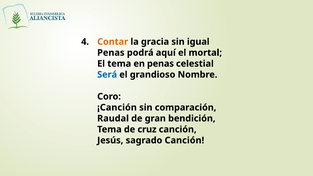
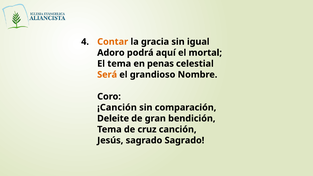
Penas: Penas -> Adoro (111, 53)
Será colour: blue -> orange (107, 75)
Raudal: Raudal -> Deleite (113, 118)
sagrado Canción: Canción -> Sagrado (184, 140)
